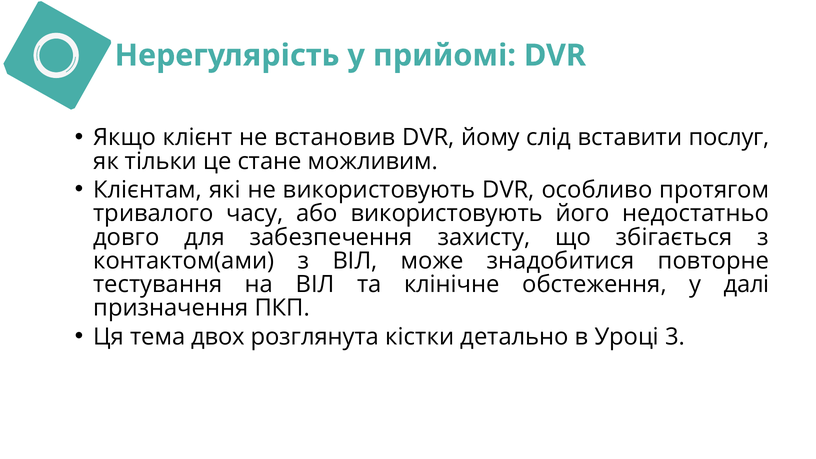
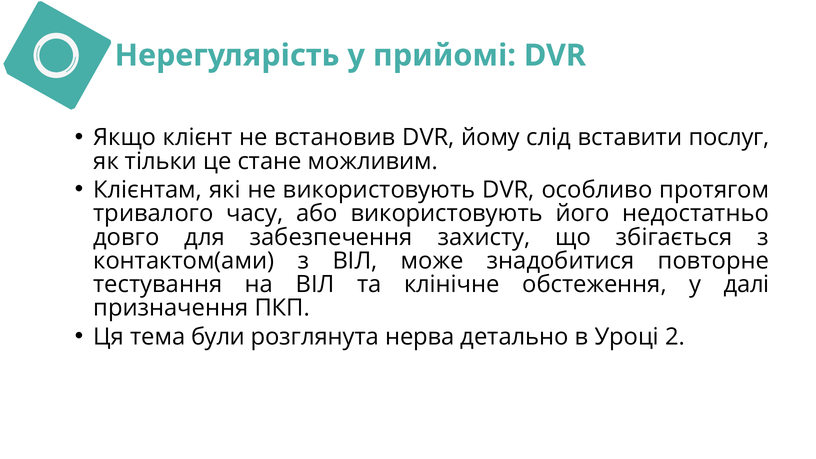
двох: двох -> були (218, 337)
кістки: кістки -> нерва (420, 337)
3: 3 -> 2 (675, 337)
